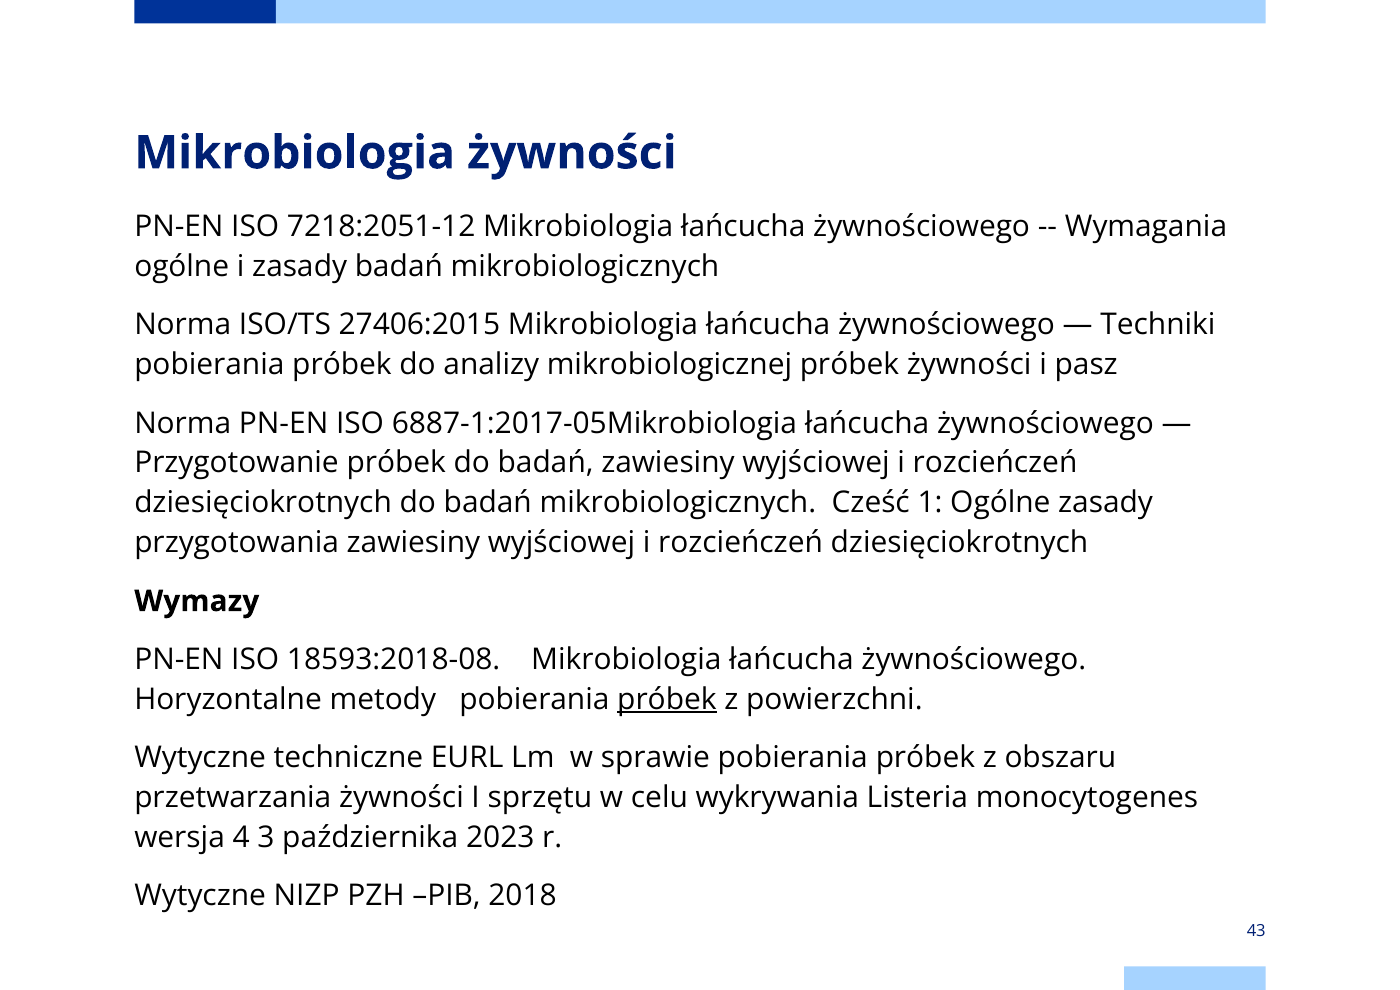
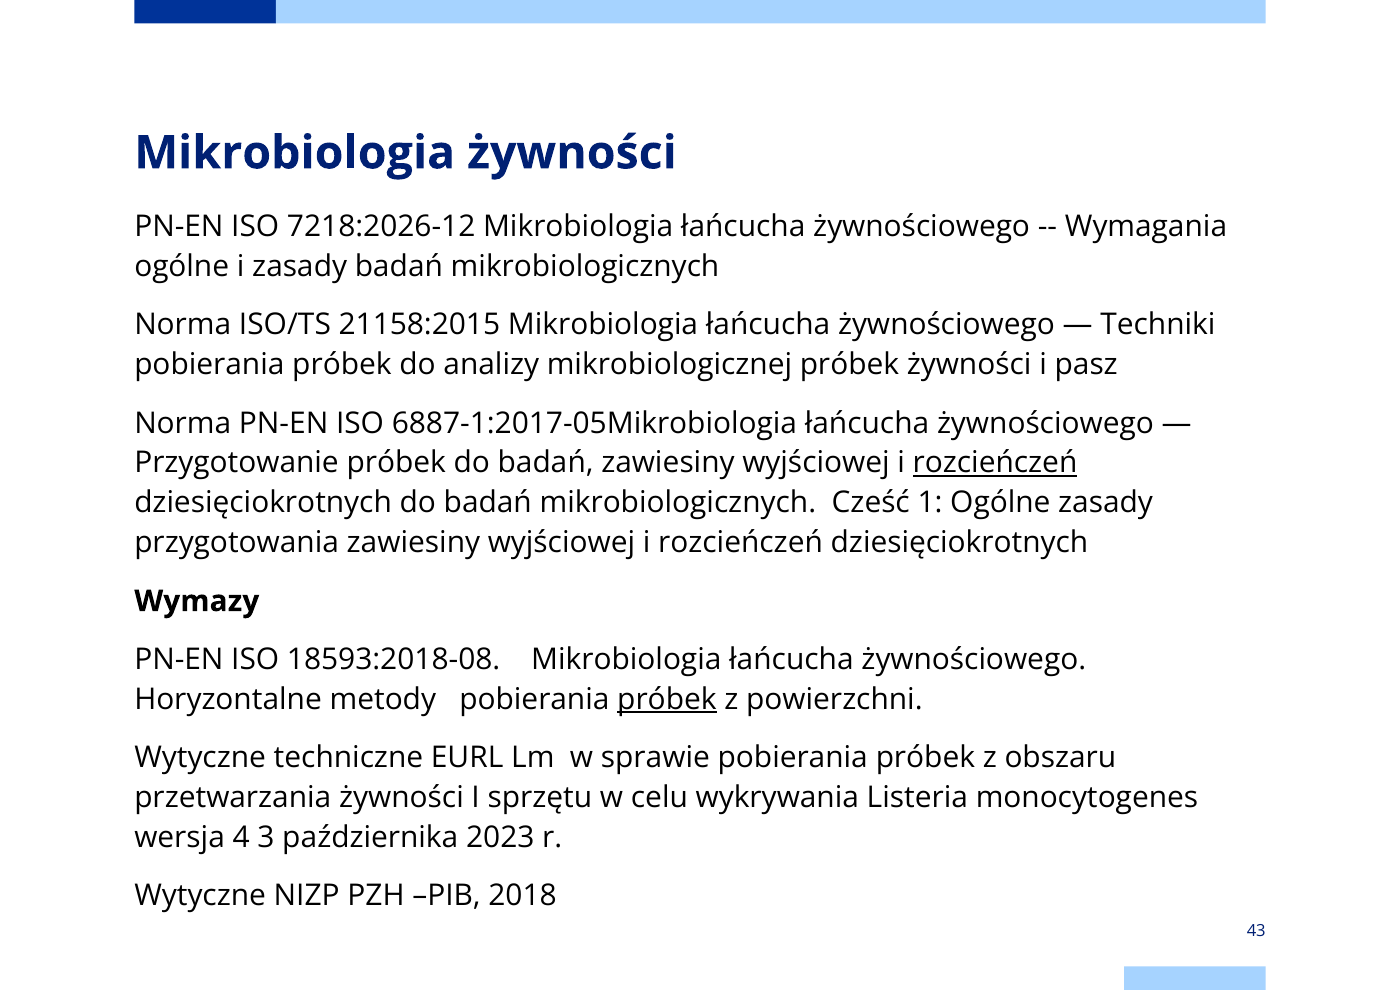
7218:2051-12: 7218:2051-12 -> 7218:2026-12 (381, 227)
27406:2015: 27406:2015 -> 21158:2015 (419, 325)
rozcieńczeń underline: none -> present (995, 463)
